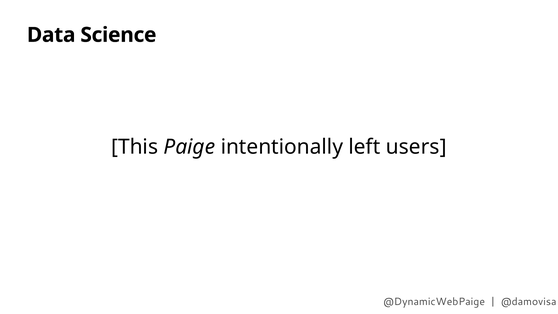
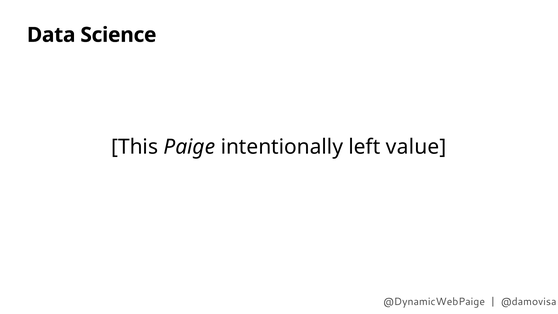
users: users -> value (416, 147)
